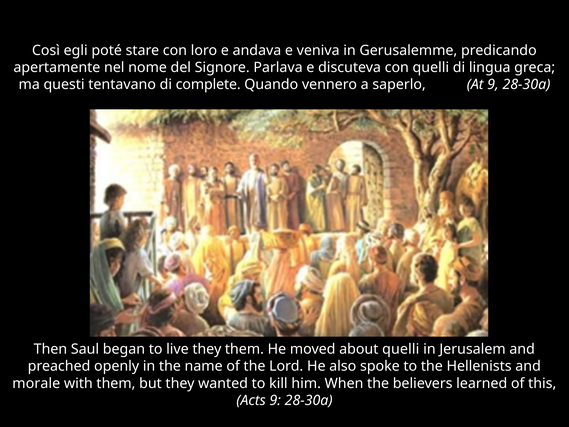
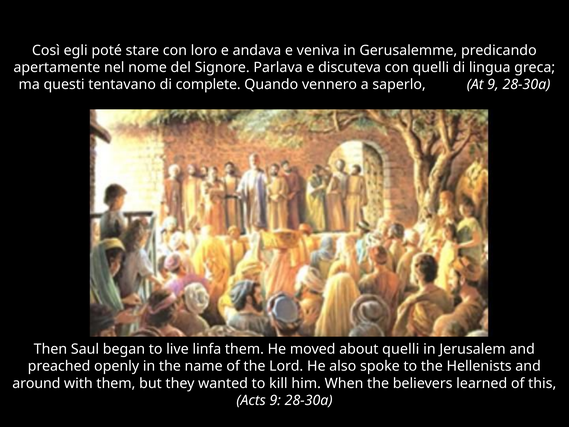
live they: they -> linfa (207, 349)
morale: morale -> around (36, 383)
